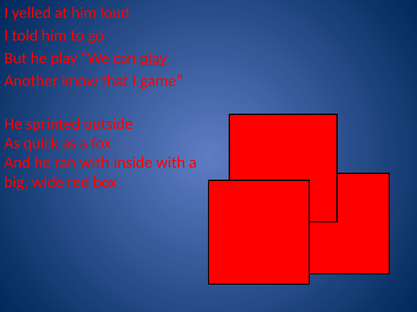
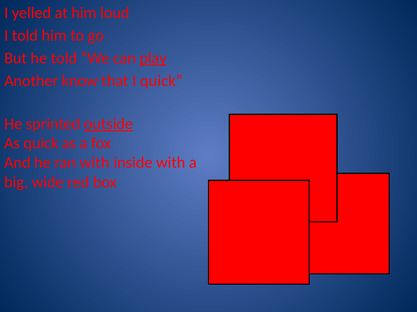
he play: play -> told (64, 58)
I game: game -> quick (161, 81)
outside underline: none -> present (108, 124)
